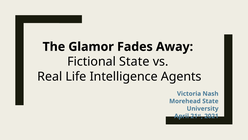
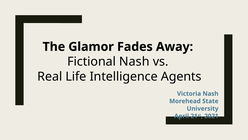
Fictional State: State -> Nash (134, 61)
